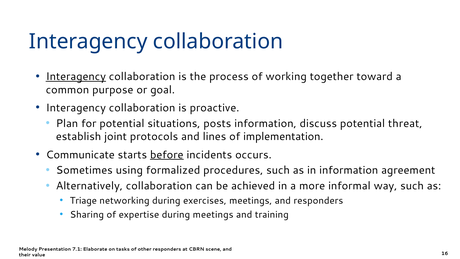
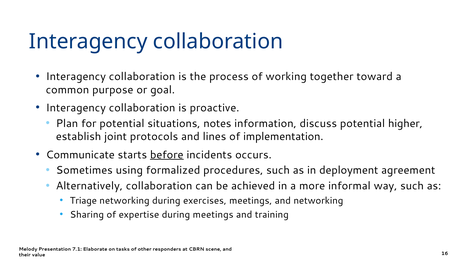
Interagency underline: present -> none (76, 76)
posts: posts -> notes (217, 123)
threat: threat -> higher (405, 123)
in information: information -> deployment (349, 170)
and responders: responders -> networking (318, 200)
